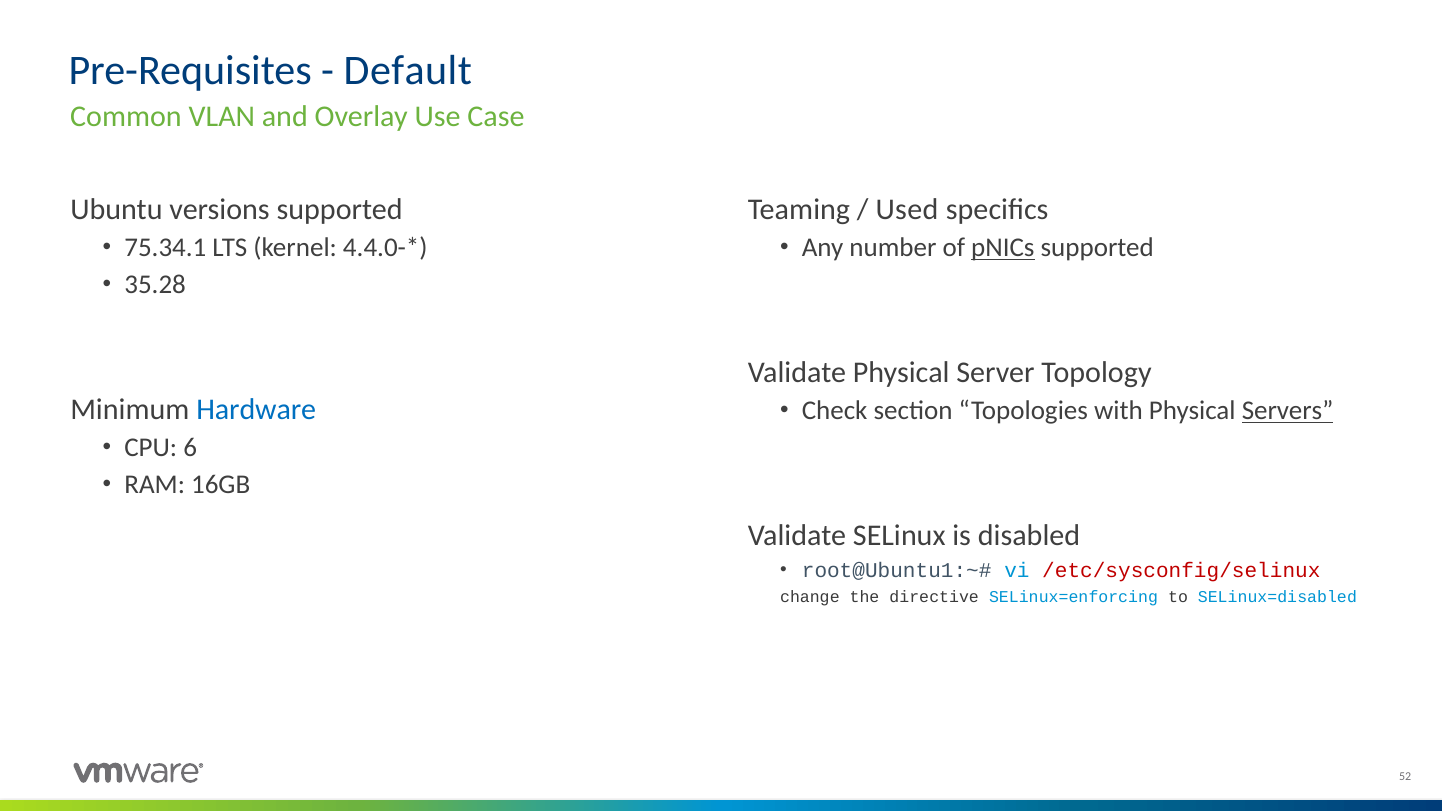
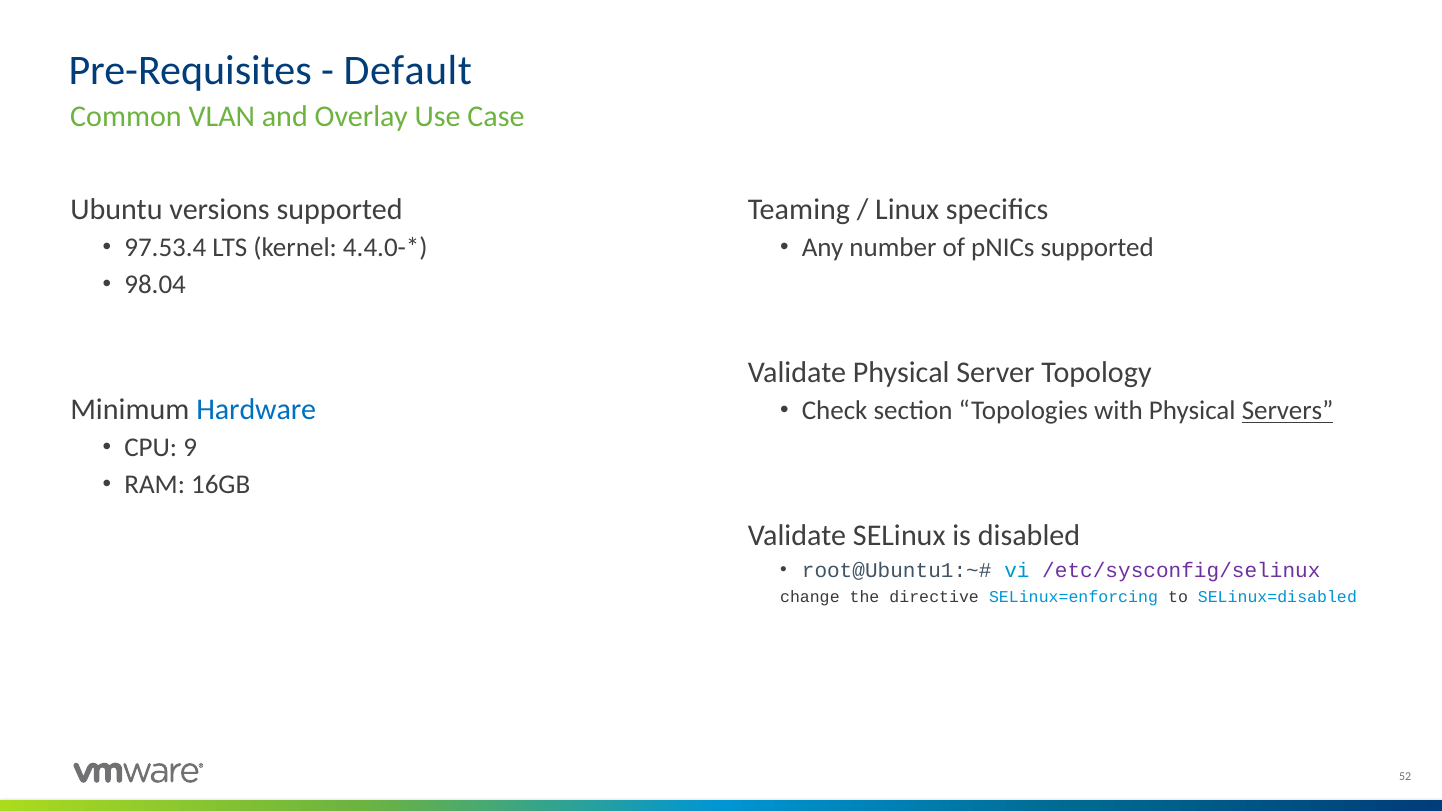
Used: Used -> Linux (907, 209)
75.34.1: 75.34.1 -> 97.53.4 (165, 248)
pNICs underline: present -> none (1003, 248)
35.28: 35.28 -> 98.04 (155, 285)
6: 6 -> 9 (190, 448)
/etc/sysconfig/selinux colour: red -> purple (1181, 570)
